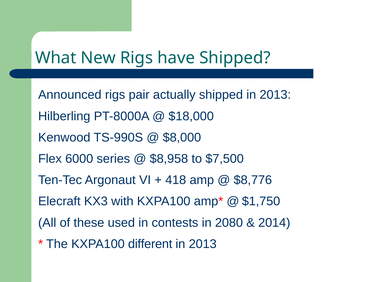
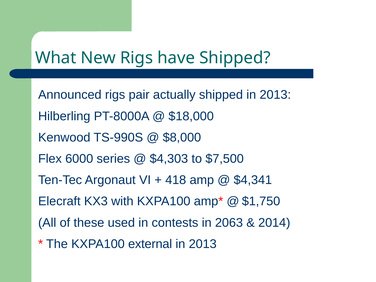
$8,958: $8,958 -> $4,303 (169, 159)
$8,776: $8,776 -> $4,341 (253, 180)
2080: 2080 -> 2063 (229, 223)
different: different -> external (150, 244)
